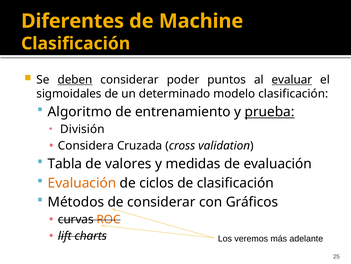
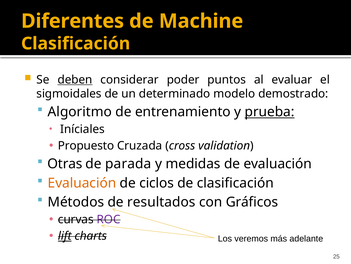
evaluar underline: present -> none (292, 79)
modelo clasificación: clasificación -> demostrado (293, 94)
División: División -> Iníciales (82, 129)
Considera: Considera -> Propuesto (86, 145)
Tabla: Tabla -> Otras (65, 163)
valores: valores -> parada (128, 163)
de considerar: considerar -> resultados (161, 202)
ROC colour: orange -> purple (109, 219)
lift underline: none -> present (65, 235)
